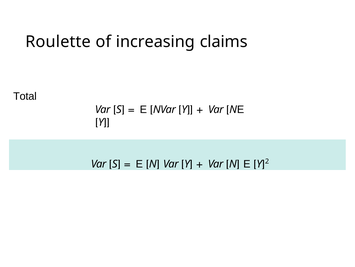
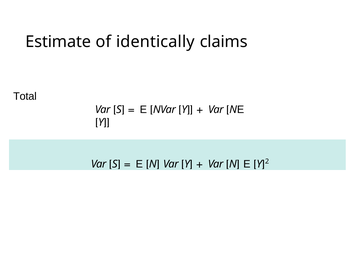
Roulette: Roulette -> Estimate (58, 42)
increasing: increasing -> identically (155, 42)
